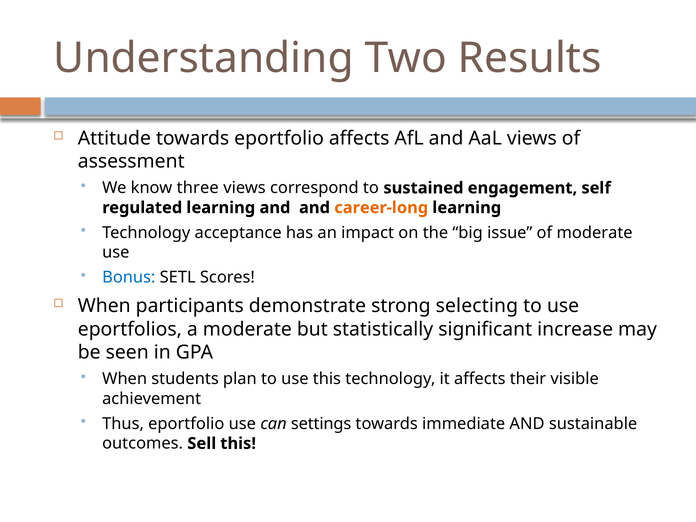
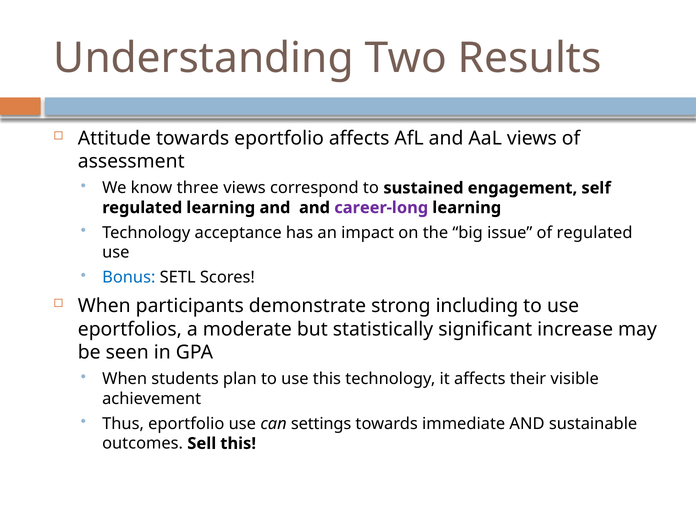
career-long colour: orange -> purple (381, 208)
of moderate: moderate -> regulated (595, 233)
selecting: selecting -> including (477, 306)
